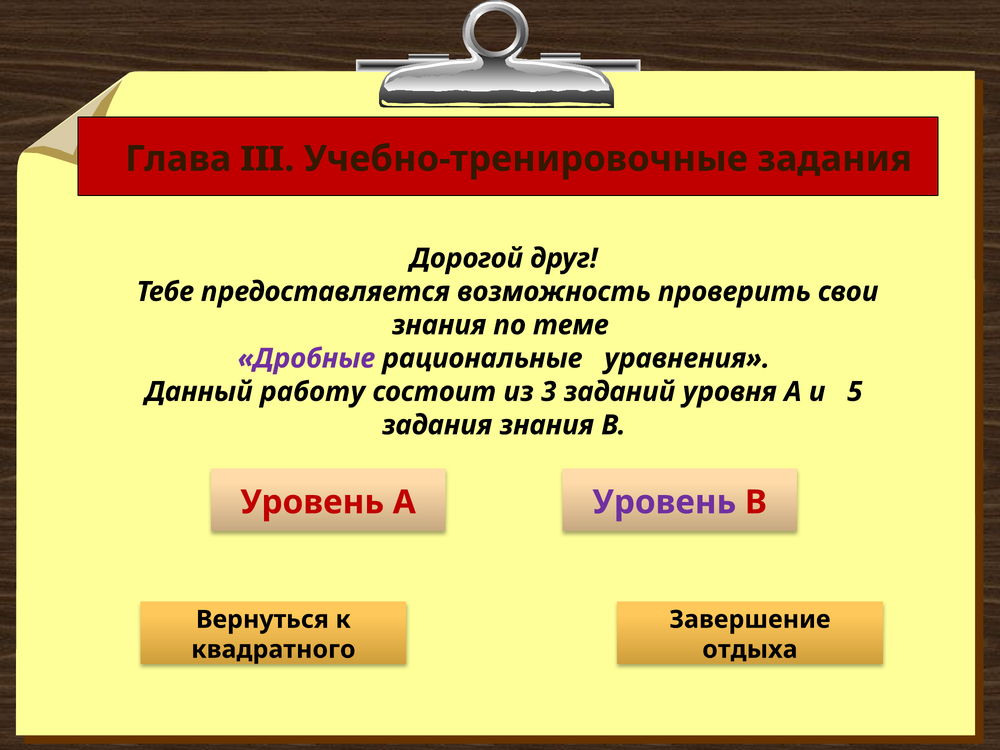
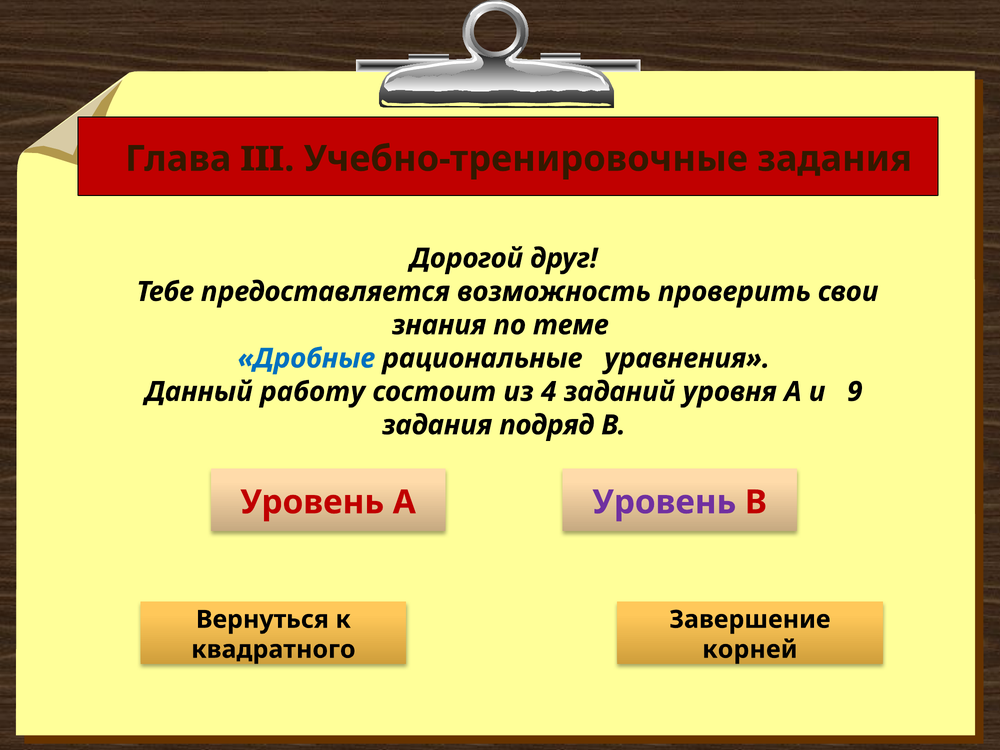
Дробные colour: purple -> blue (306, 358)
3: 3 -> 4 (549, 392)
5: 5 -> 9 (855, 392)
задания знания: знания -> подряд (547, 425)
отдыха: отдыха -> корней (750, 650)
